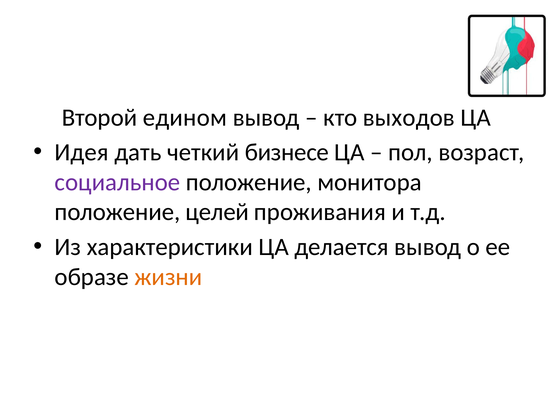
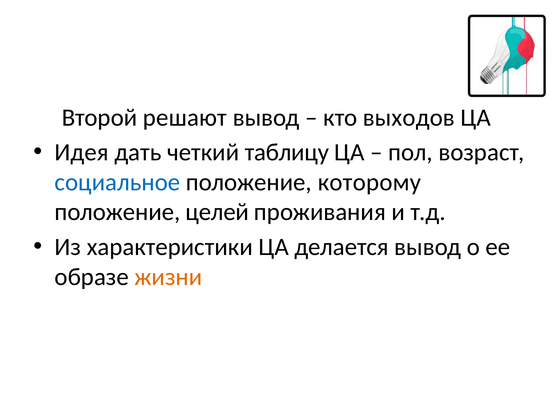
едином: едином -> решают (185, 117)
бизнесе: бизнесе -> таблицу (287, 152)
социальное colour: purple -> blue (117, 182)
монитора: монитора -> которому (369, 182)
